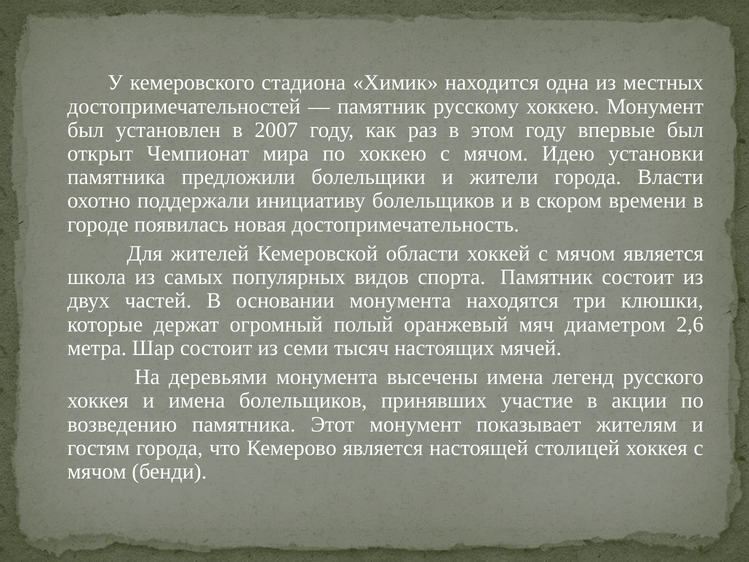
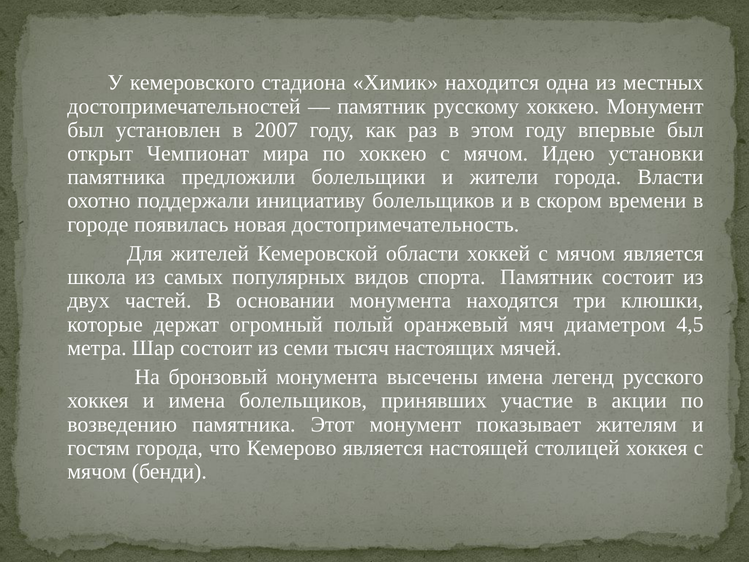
2,6: 2,6 -> 4,5 (690, 324)
деревьями: деревьями -> бронзовый (218, 377)
